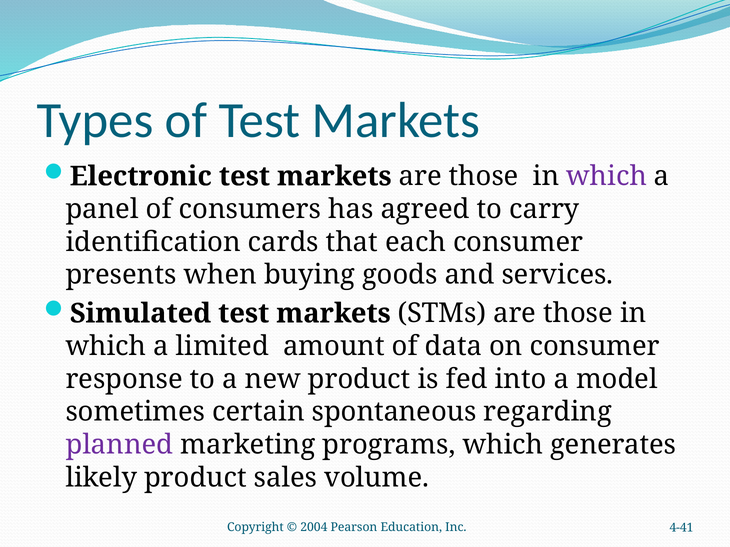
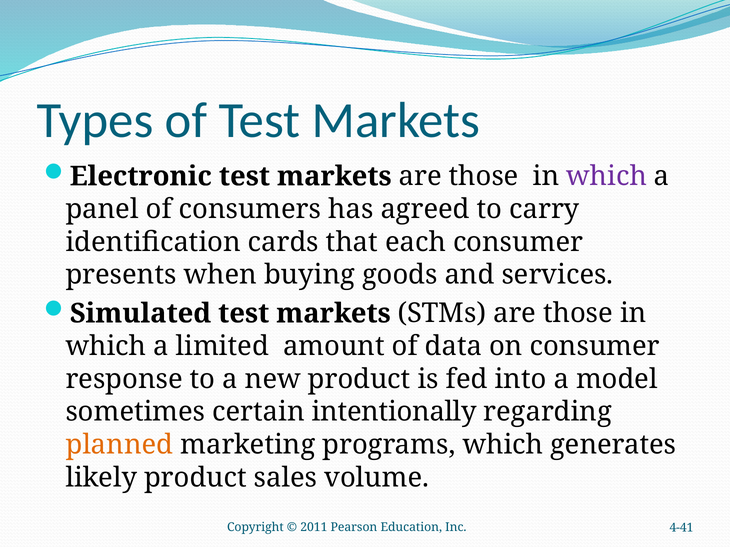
spontaneous: spontaneous -> intentionally (394, 412)
planned colour: purple -> orange (119, 445)
2004: 2004 -> 2011 (314, 528)
